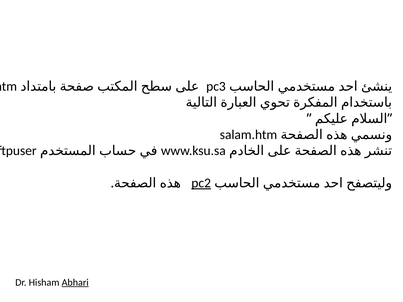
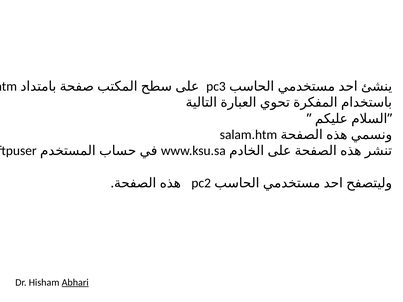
pc2 underline: present -> none (201, 183)
